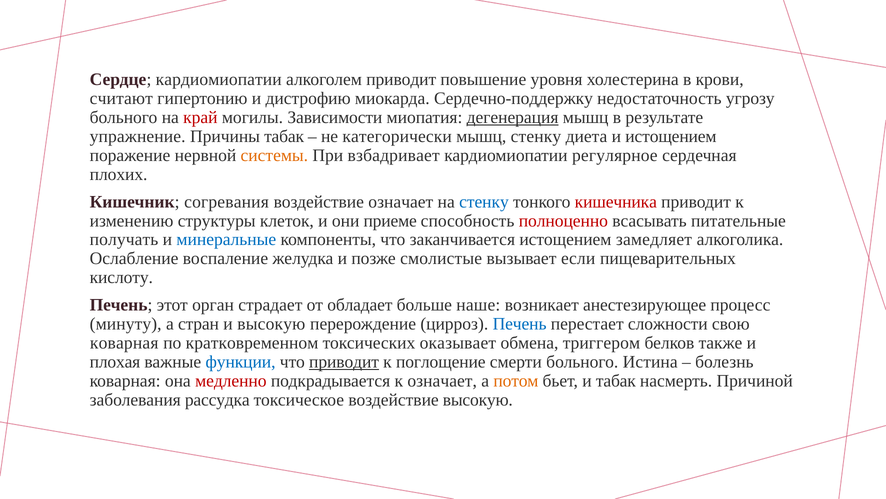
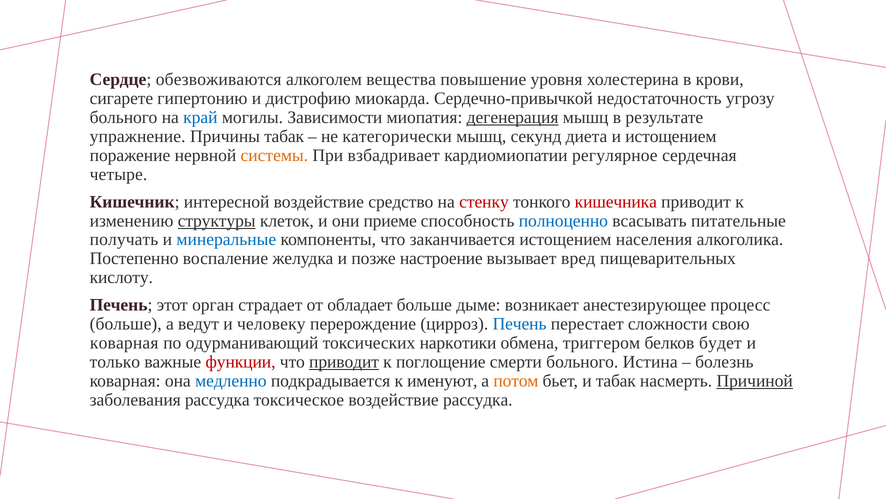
Сердце кардиомиопатии: кардиомиопатии -> обезвоживаются (219, 80)
алкоголем приводит: приводит -> вещества (401, 80)
считают: считают -> сигарете (121, 99)
Сердечно-поддержку: Сердечно-поддержку -> Сердечно-привычкой (514, 99)
край colour: red -> blue (200, 117)
мышц стенку: стенку -> секунд (536, 136)
плохих: плохих -> четыре (118, 174)
согревания: согревания -> интересной (227, 202)
воздействие означает: означает -> средство (401, 202)
стенку colour: blue -> red (484, 202)
структуры underline: none -> present (217, 220)
полноценно colour: red -> blue (563, 220)
замедляет: замедляет -> населения (654, 239)
Ослабление: Ослабление -> Постепенно (134, 258)
смолистые: смолистые -> настроение (441, 258)
если: если -> вред (578, 258)
наше: наше -> дыме (478, 305)
минуту: минуту -> больше (126, 323)
стран: стран -> ведут (199, 323)
и высокую: высокую -> человеку (271, 323)
кратковременном: кратковременном -> одурманивающий (252, 342)
оказывает: оказывает -> наркотики (458, 342)
также: также -> будет (720, 342)
плохая: плохая -> только (115, 361)
функции colour: blue -> red (241, 361)
медленно colour: red -> blue (231, 380)
к означает: означает -> именуют (442, 380)
Причиной underline: none -> present (755, 380)
воздействие высокую: высокую -> рассудка (478, 399)
